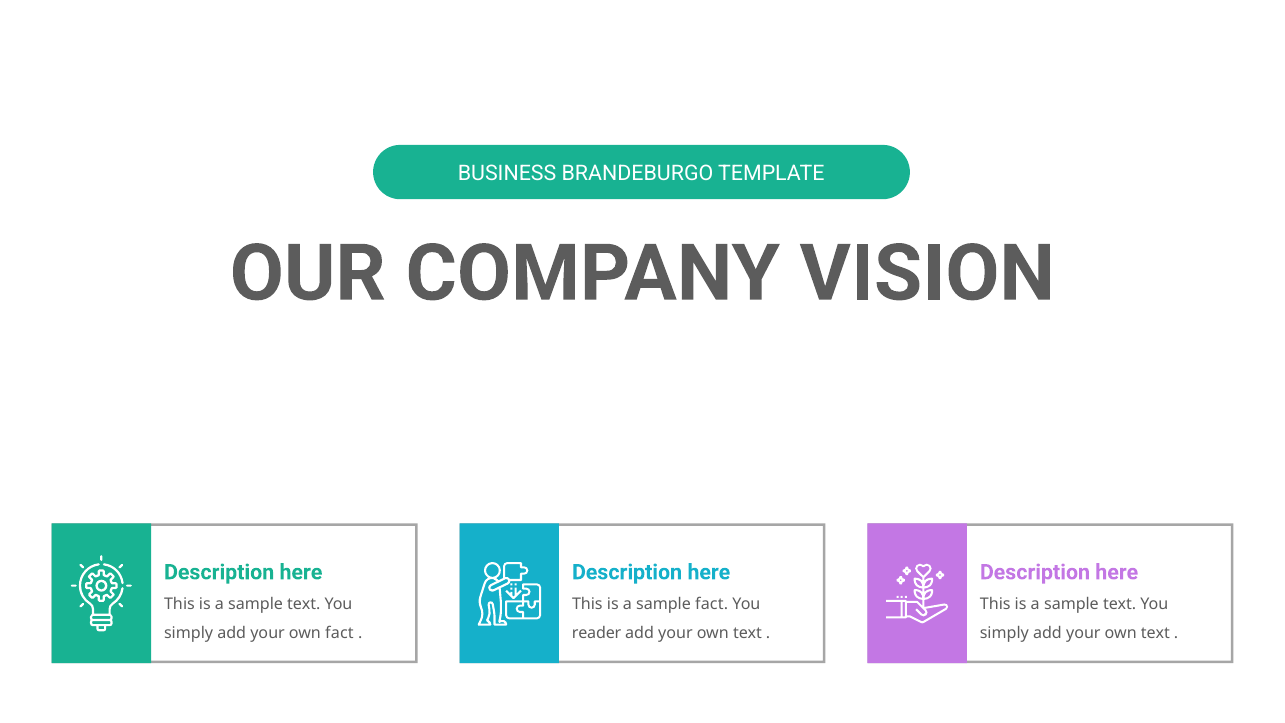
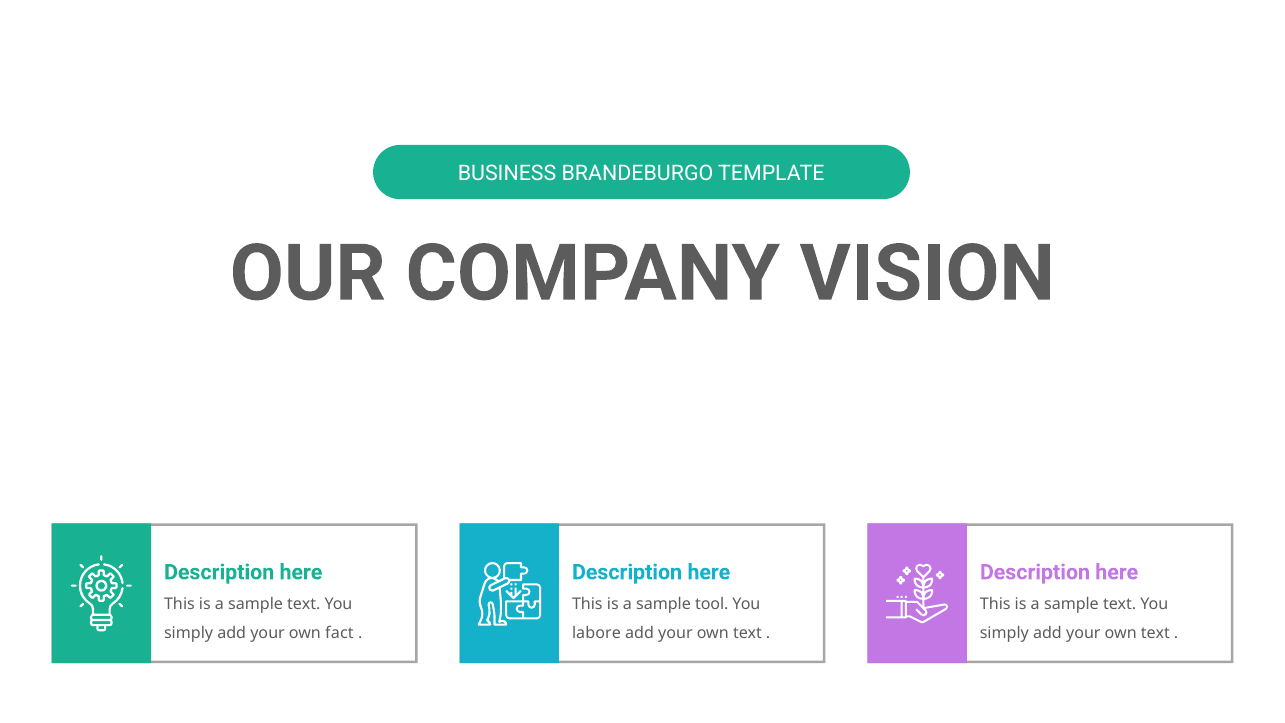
sample fact: fact -> tool (712, 604)
reader: reader -> labore (596, 633)
